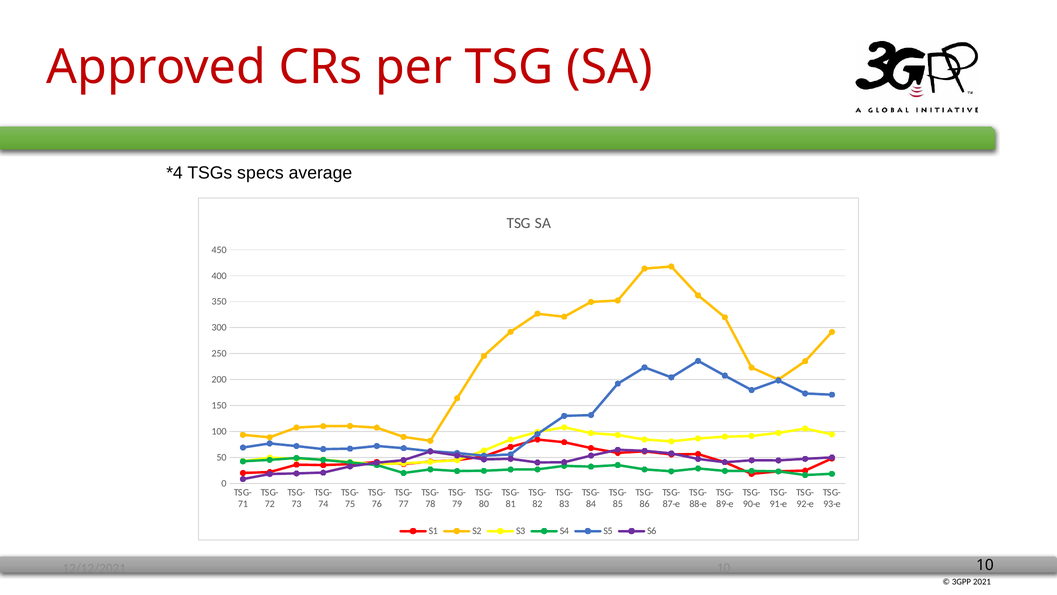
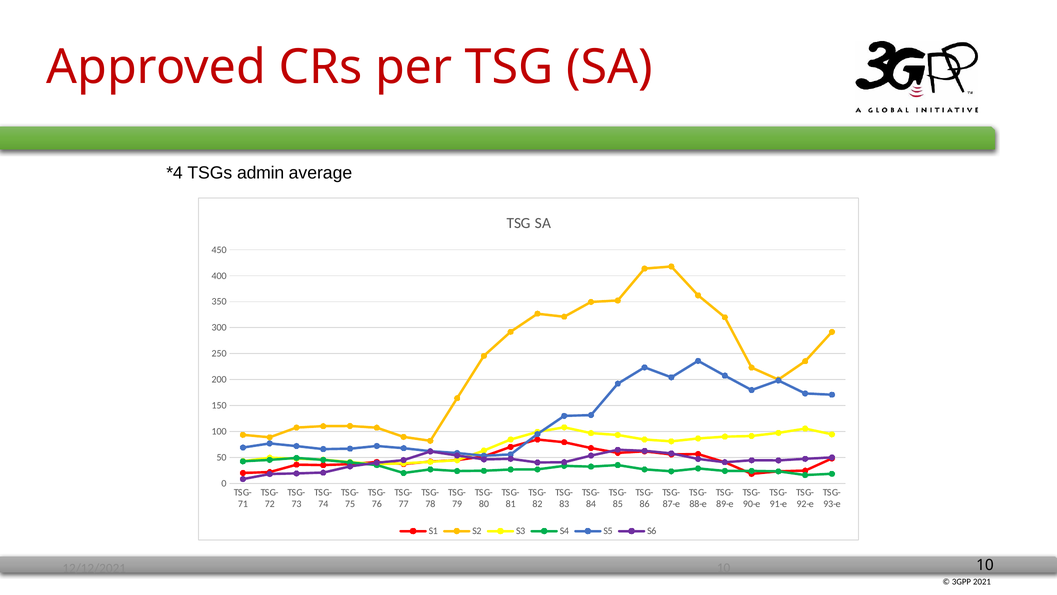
specs: specs -> admin (261, 173)
